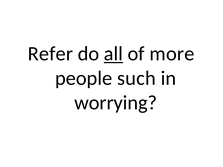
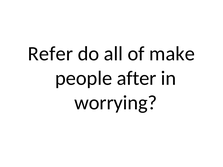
all underline: present -> none (113, 54)
more: more -> make (172, 54)
such: such -> after (137, 78)
